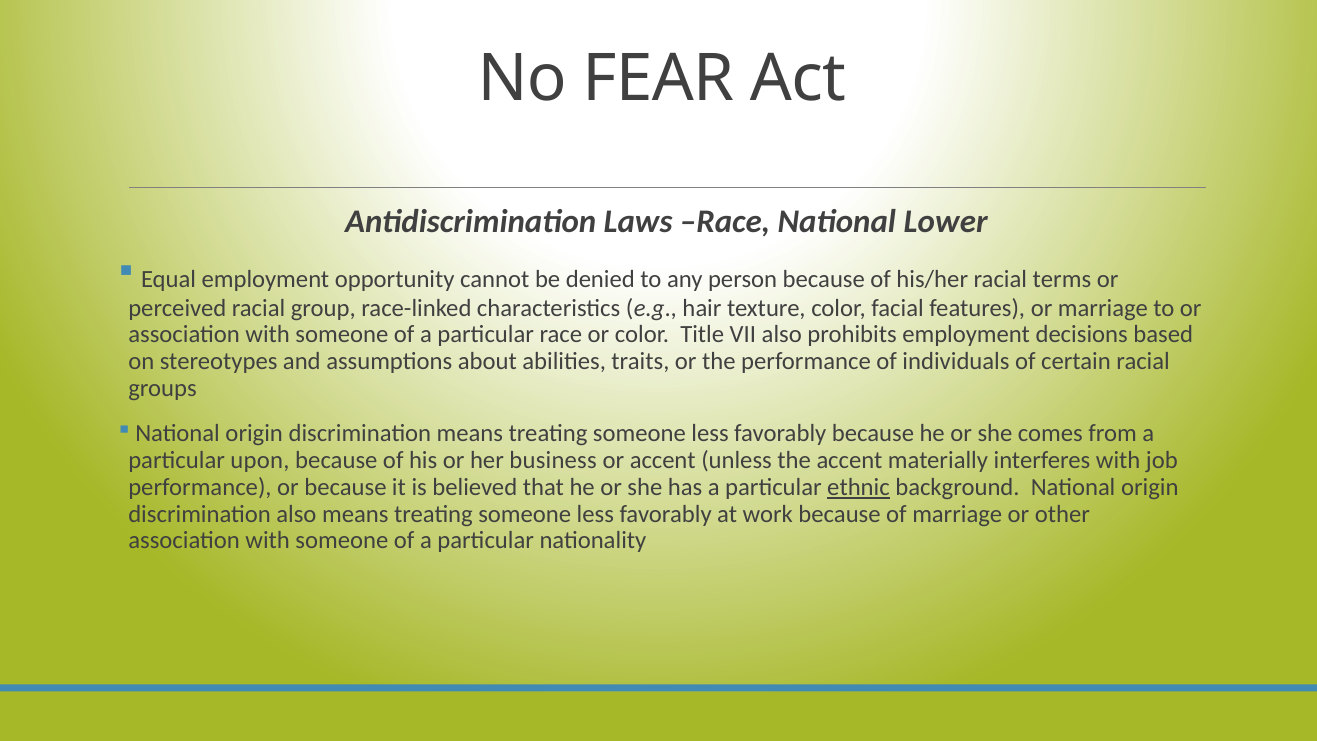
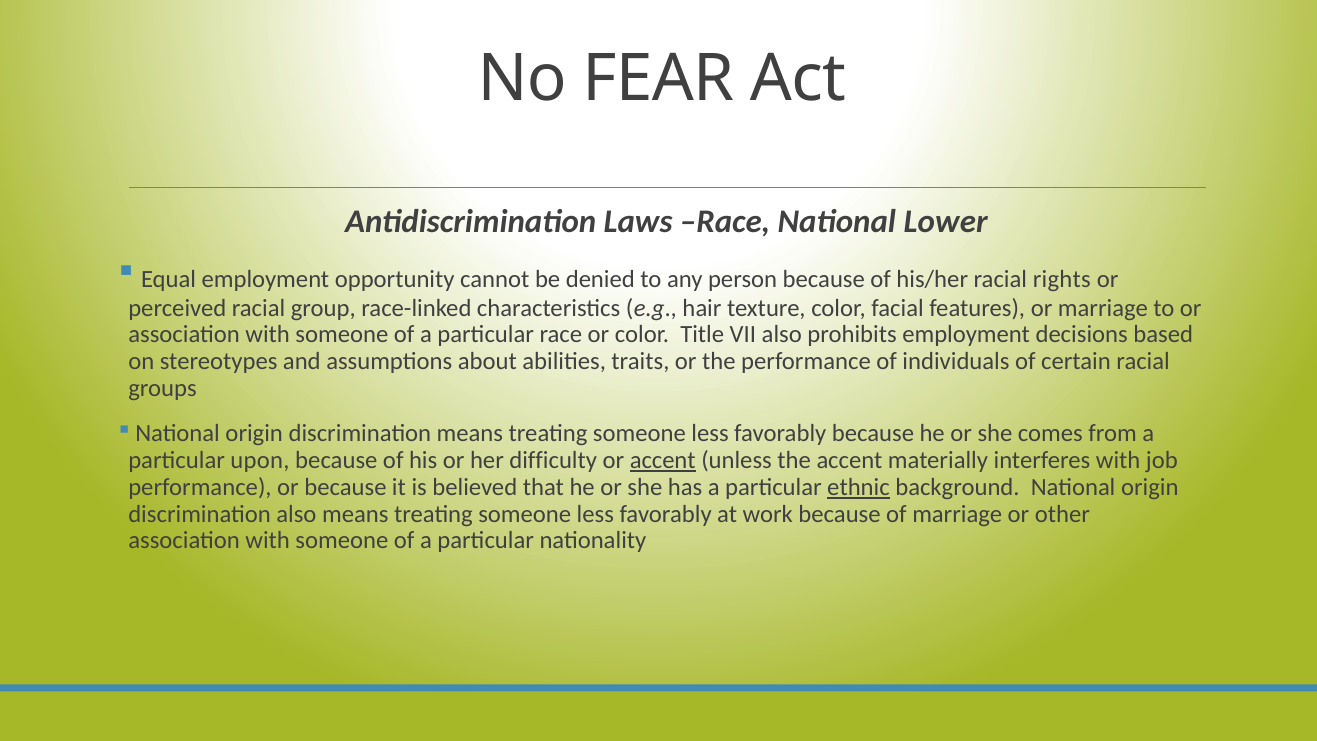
terms: terms -> rights (1062, 279)
business: business -> difficulty (553, 460)
accent underline: none -> present (663, 460)
